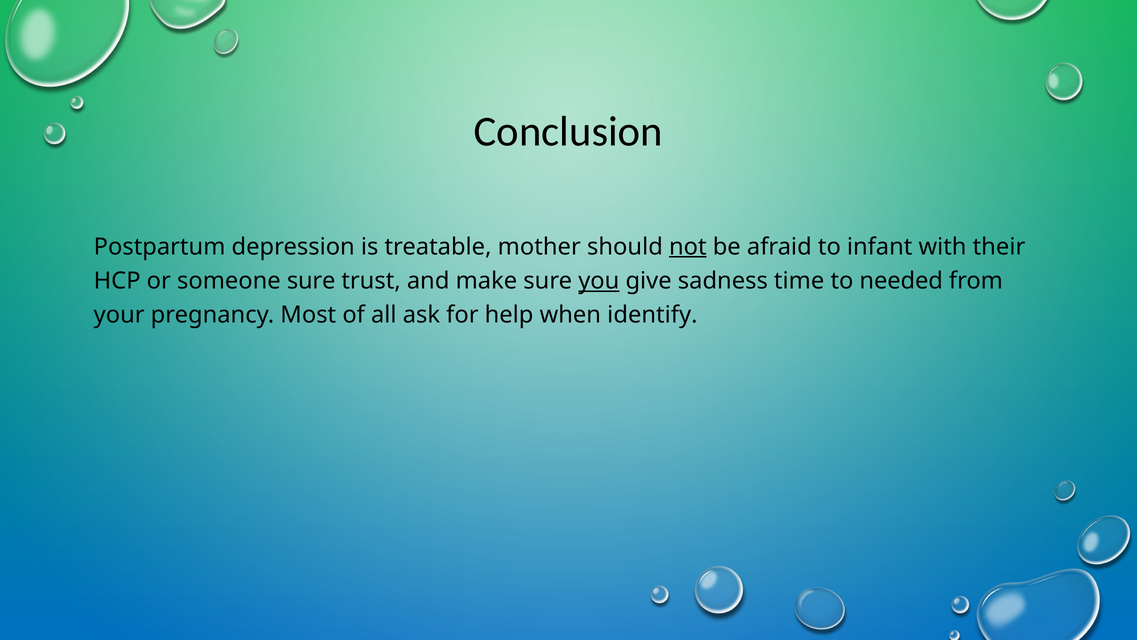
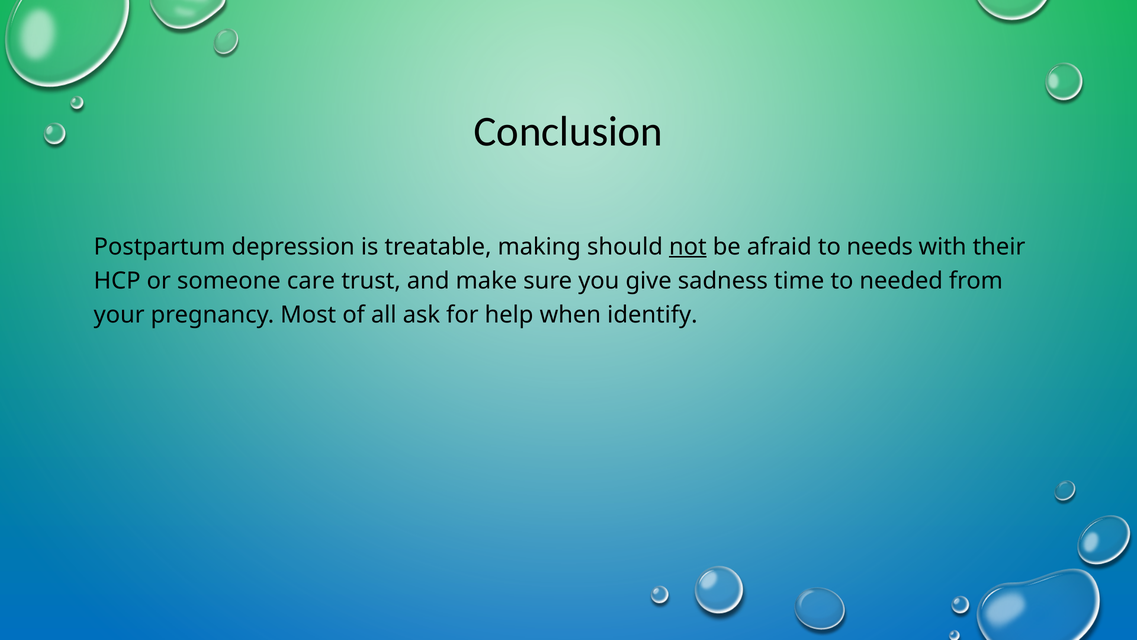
mother: mother -> making (539, 247)
infant: infant -> needs (880, 247)
someone sure: sure -> care (311, 281)
you underline: present -> none (599, 281)
